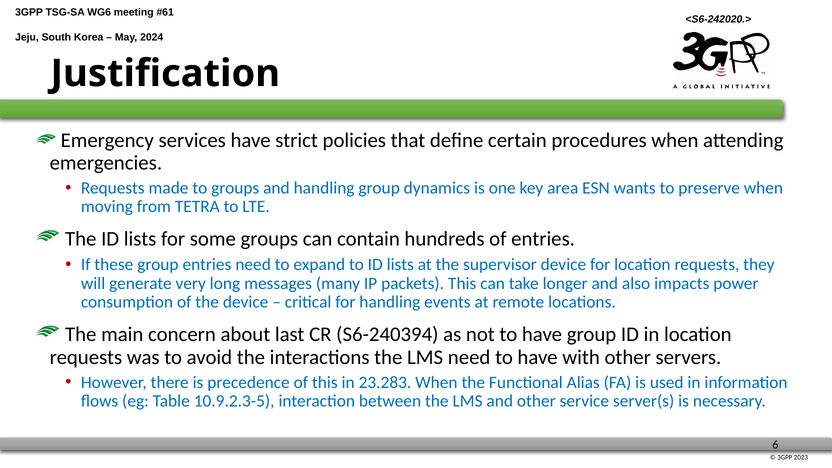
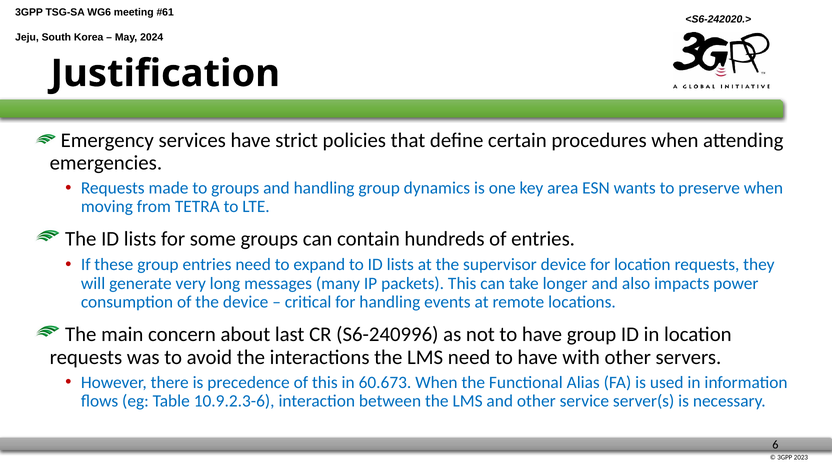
S6-240394: S6-240394 -> S6-240996 (387, 334)
23.283: 23.283 -> 60.673 (385, 382)
10.9.2.3-5: 10.9.2.3-5 -> 10.9.2.3-6 (234, 401)
